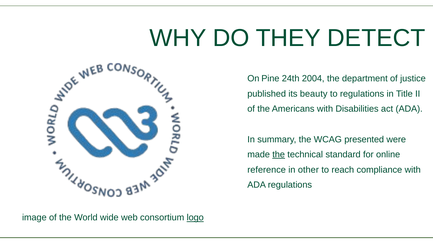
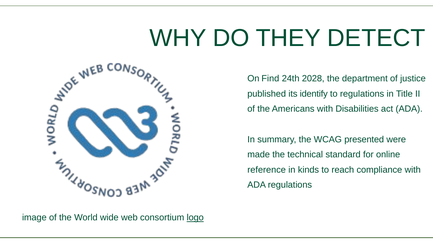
Pine: Pine -> Find (270, 78)
2004: 2004 -> 2028 (313, 78)
beauty: beauty -> identify (314, 94)
the underline: present -> none (279, 154)
other: other -> kinds (308, 169)
